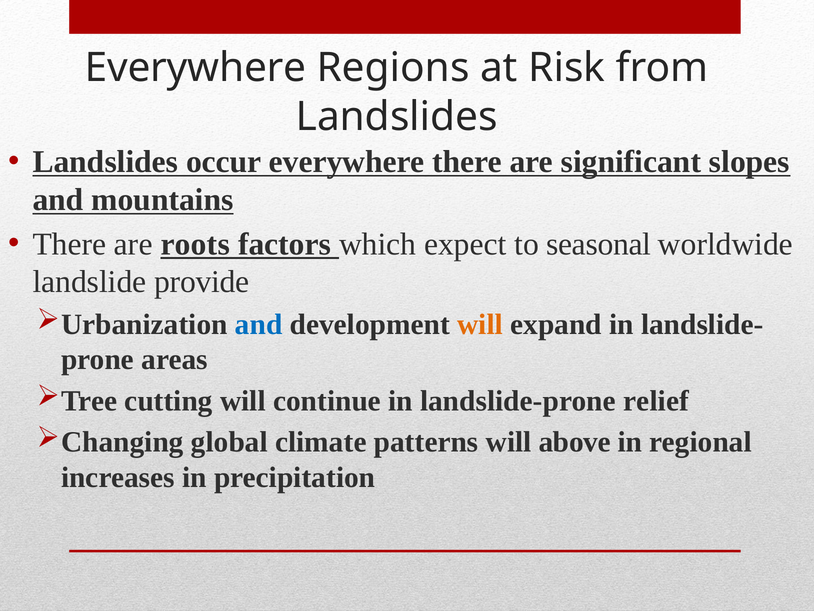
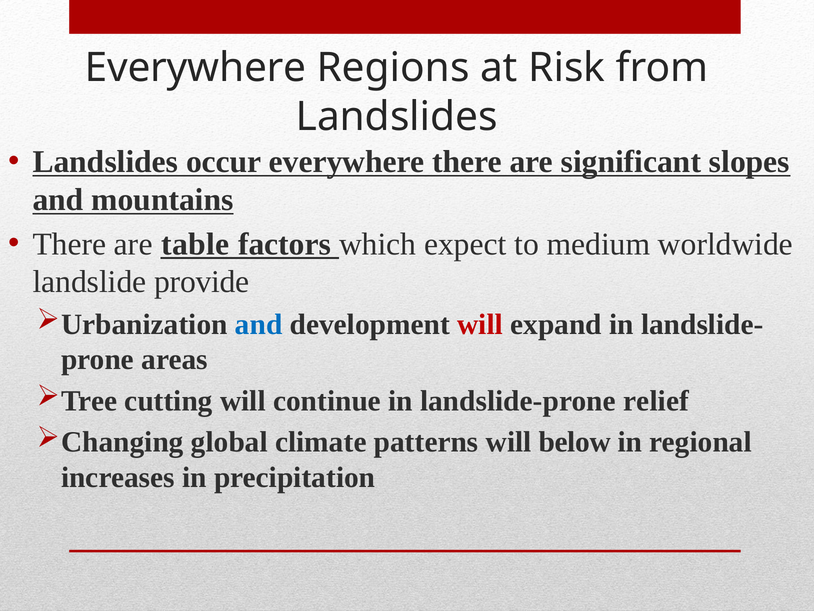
roots: roots -> table (195, 244)
seasonal: seasonal -> medium (598, 244)
will colour: orange -> red (480, 324)
above: above -> below (575, 442)
